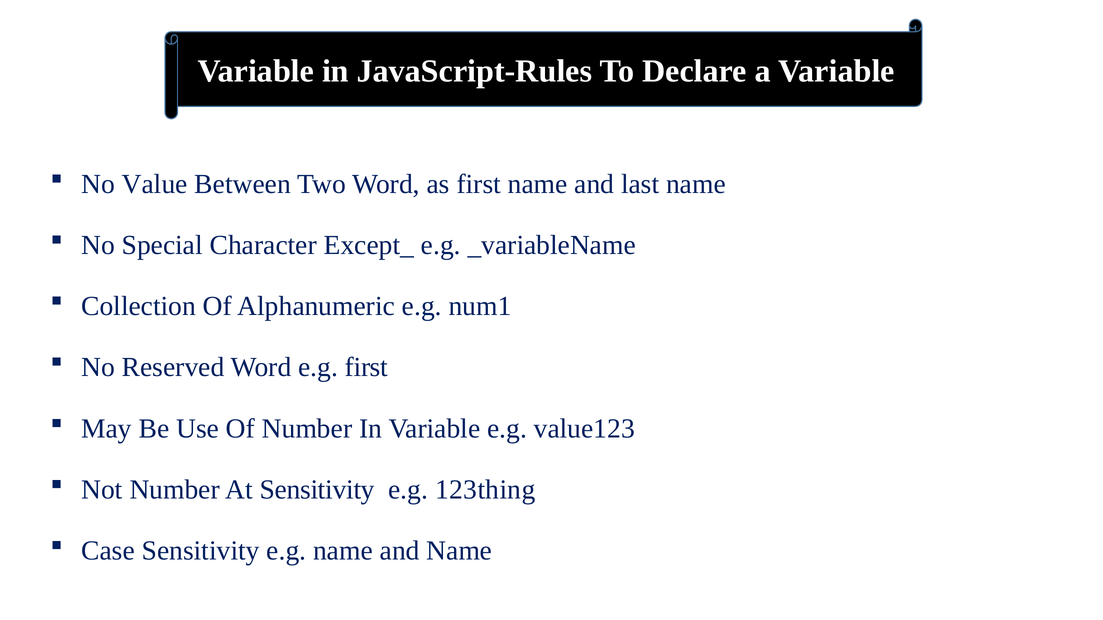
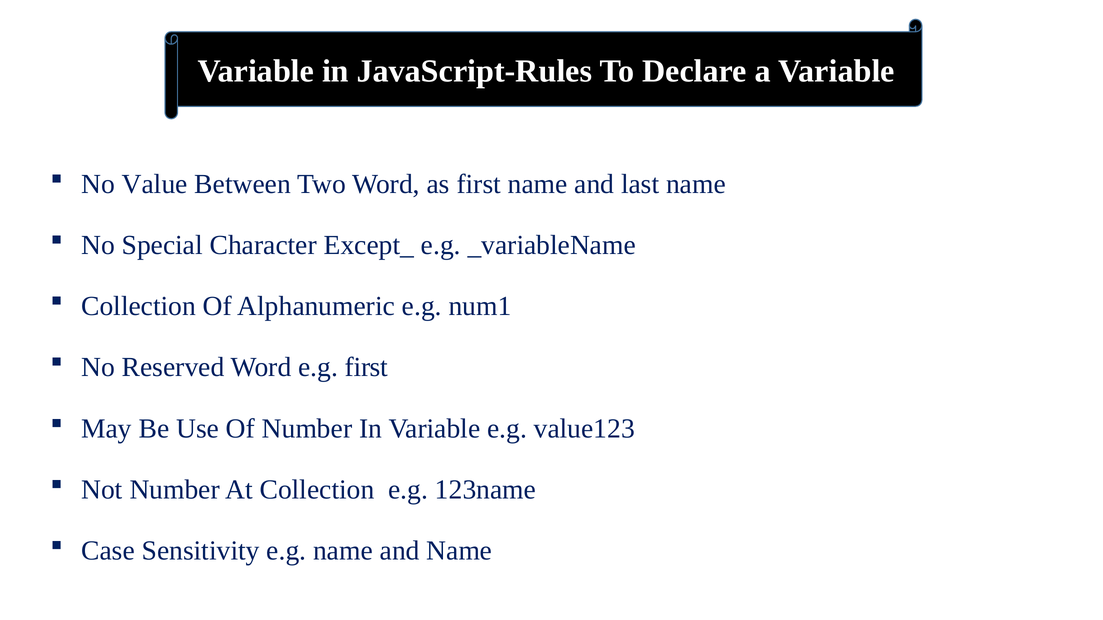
At Sensitivity: Sensitivity -> Collection (317, 490)
123thing: 123thing -> 123name (485, 490)
